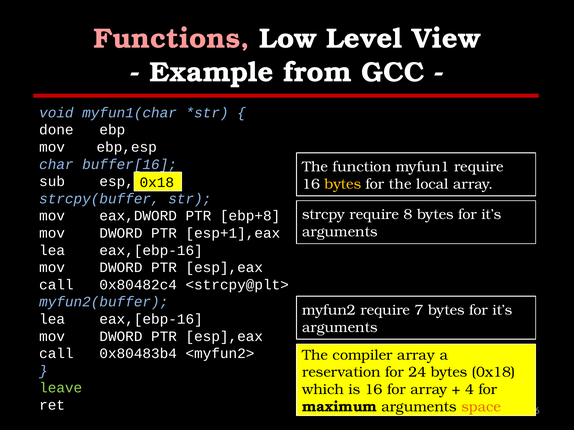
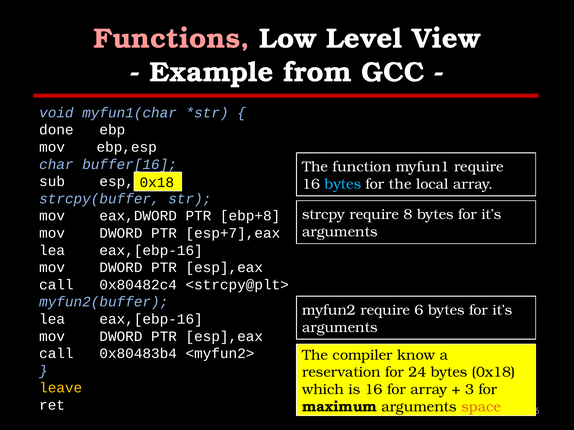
bytes colour: yellow -> light blue (343, 184)
esp+1],eax: esp+1],eax -> esp+7],eax (233, 233)
7: 7 -> 6 (419, 310)
compiler array: array -> know (416, 355)
leave colour: light green -> yellow (61, 388)
4: 4 -> 3 (470, 390)
